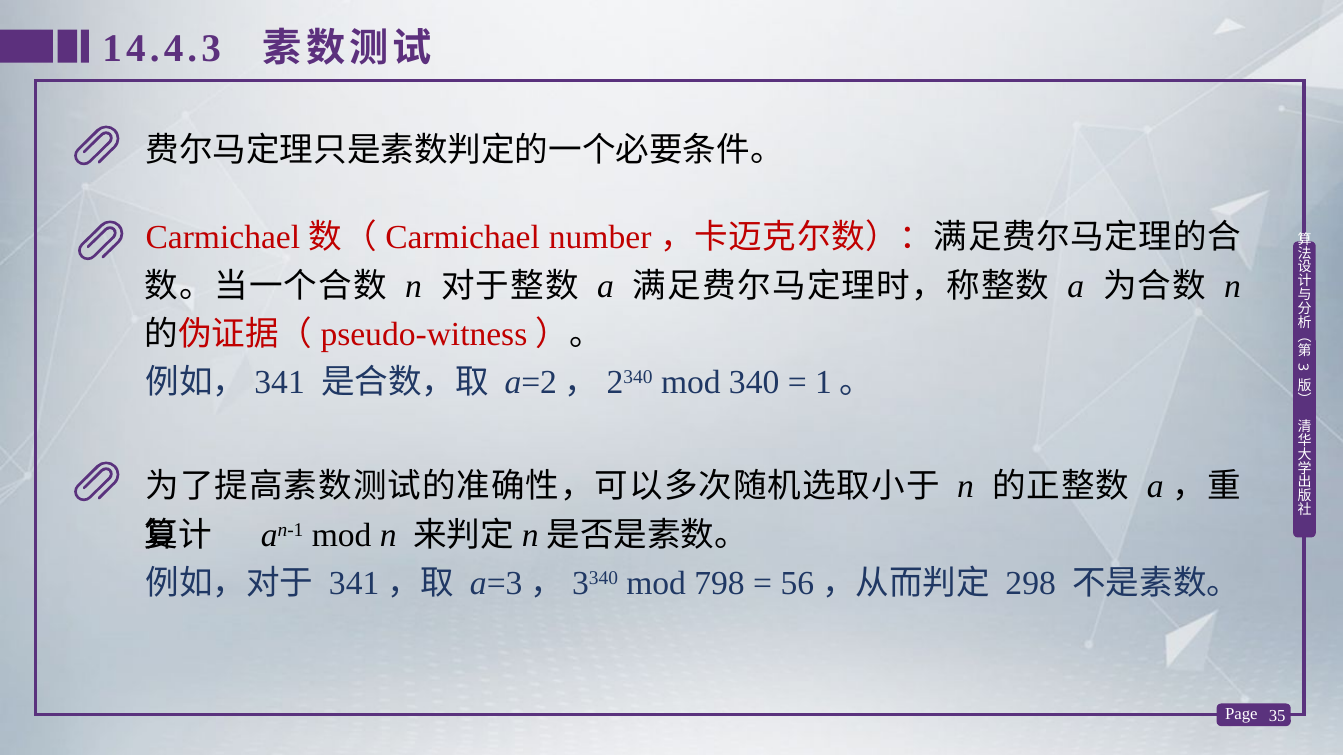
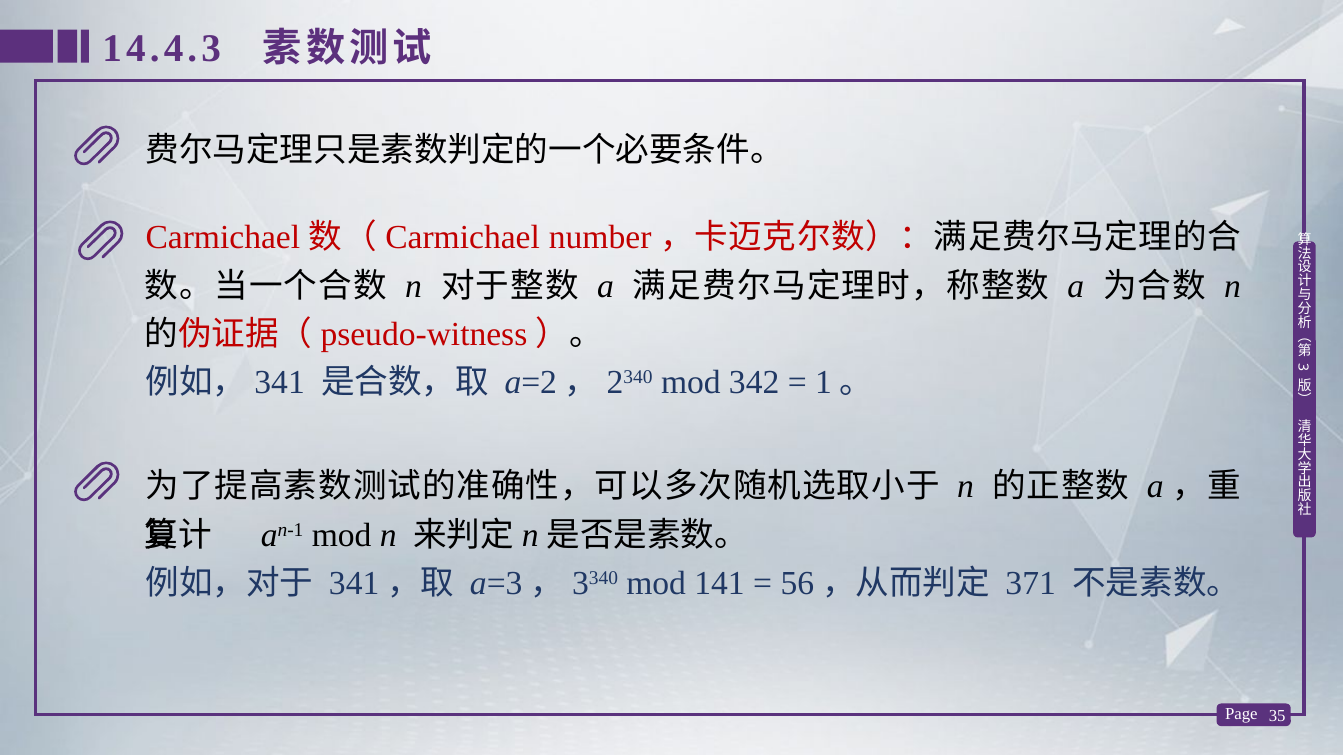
340: 340 -> 342 (754, 383)
798: 798 -> 141 (720, 584)
298: 298 -> 371 (1031, 584)
